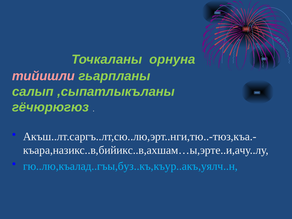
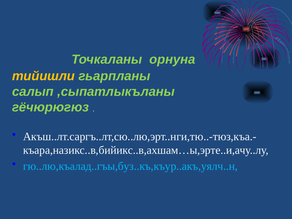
тийишли colour: pink -> yellow (43, 76)
